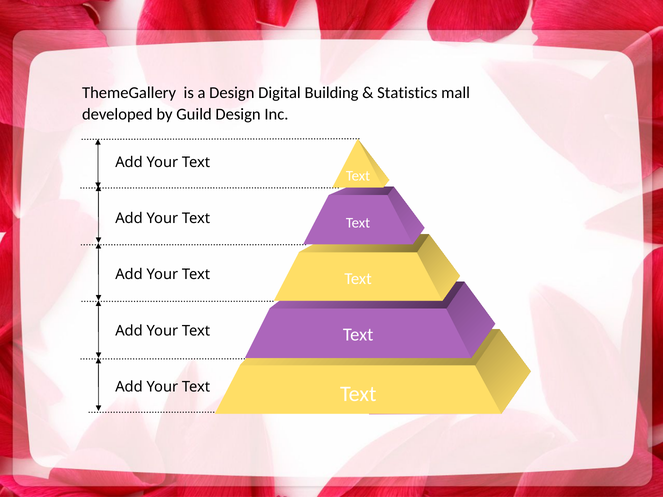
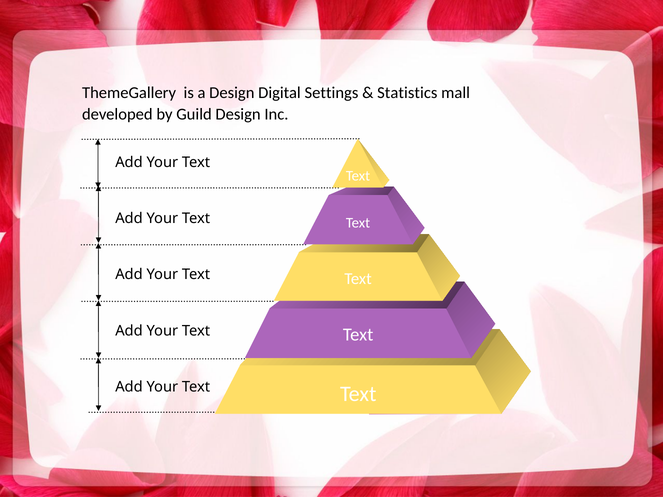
Building: Building -> Settings (331, 93)
